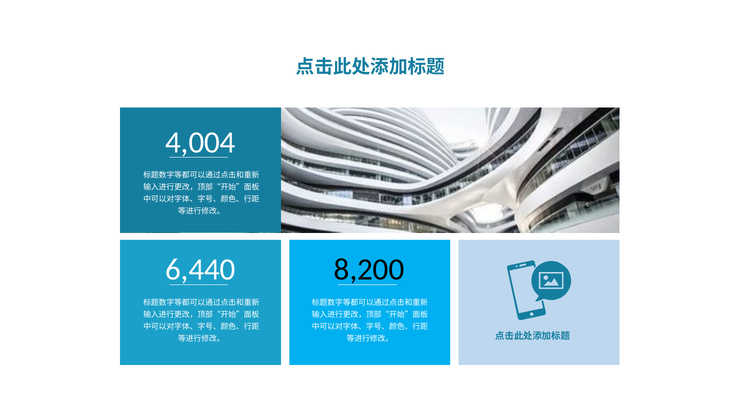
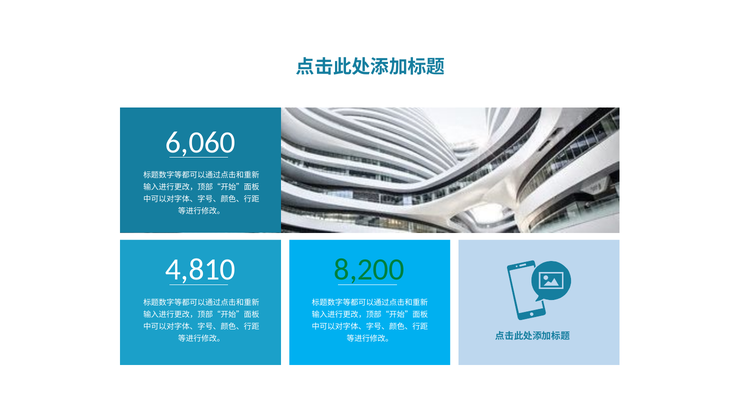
4,004: 4,004 -> 6,060 (200, 142)
6,440: 6,440 -> 4,810 (200, 270)
8,200 colour: black -> green (369, 270)
